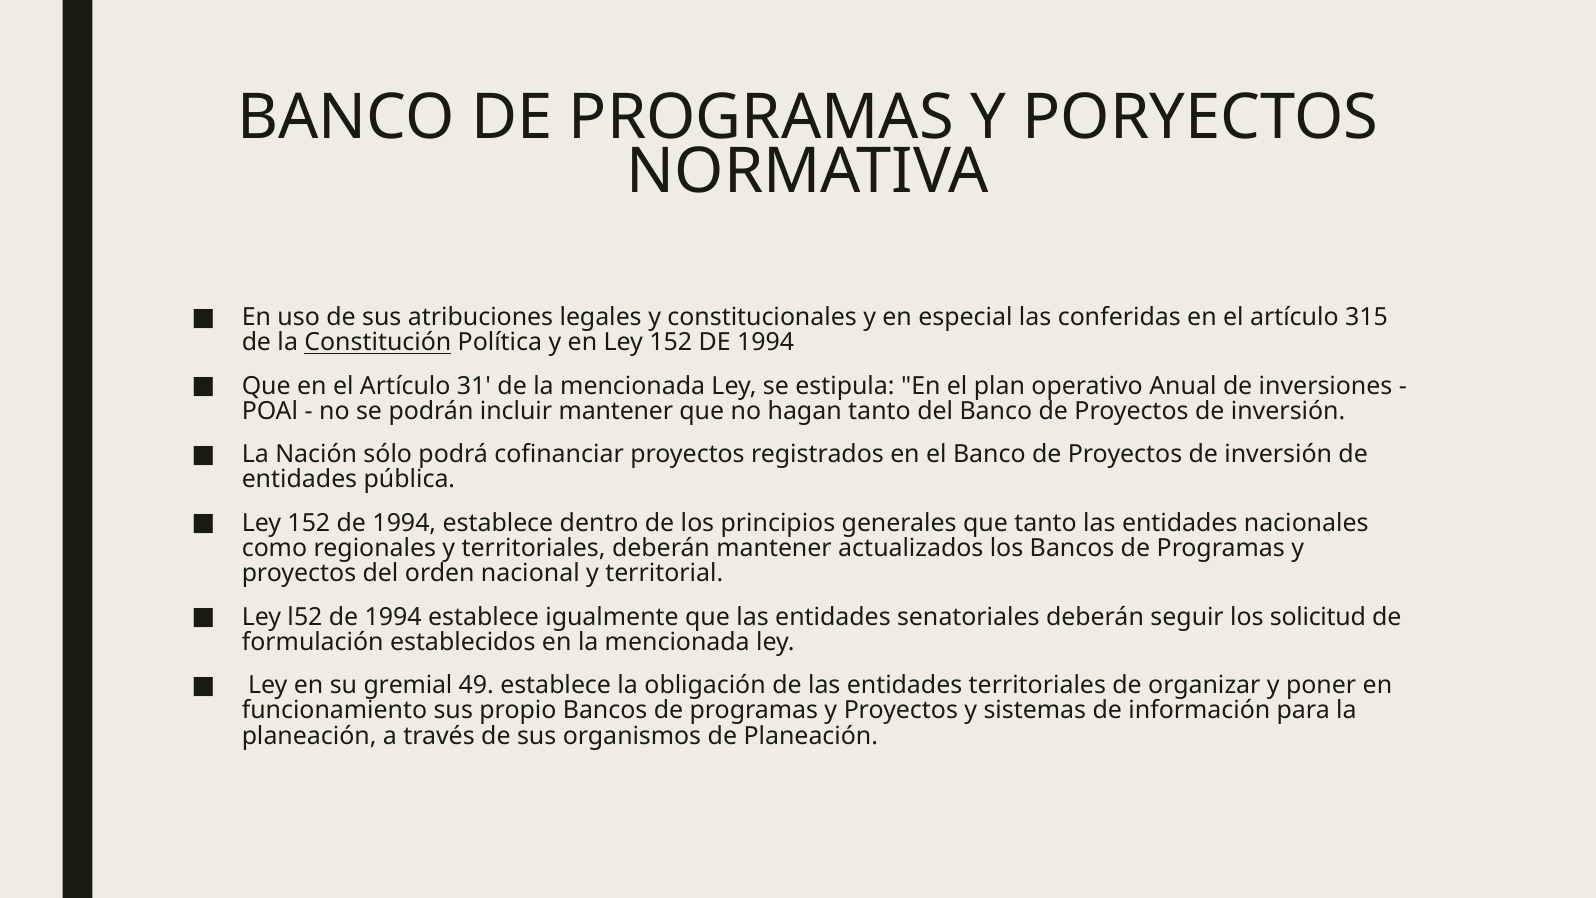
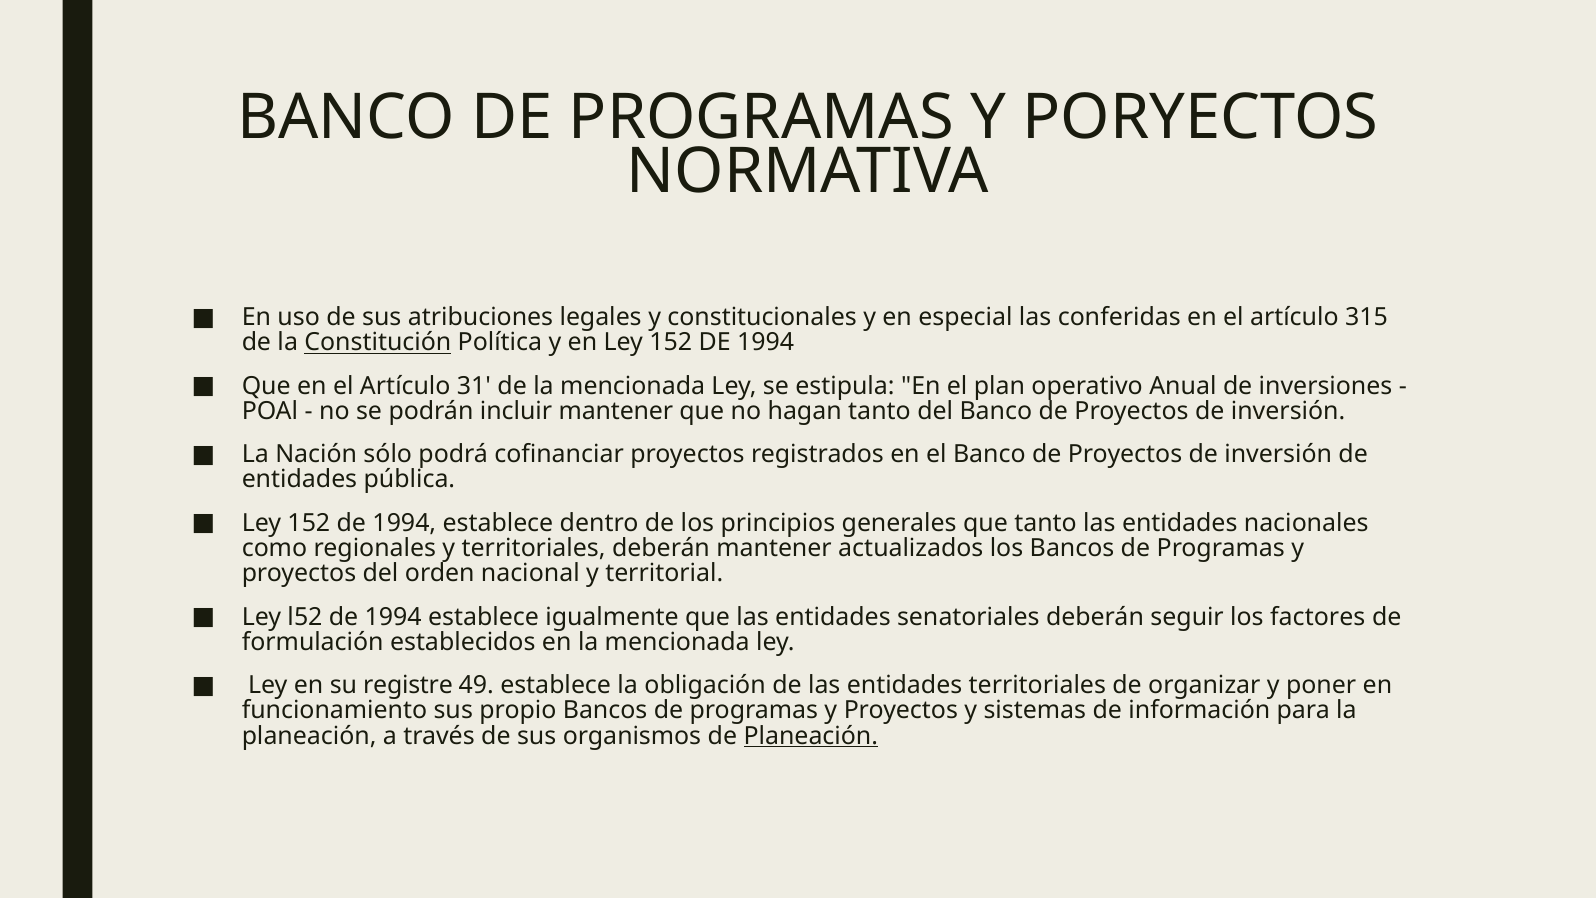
solicitud: solicitud -> factores (1318, 617)
gremial: gremial -> registre (408, 685)
Planeación underline: none -> present (811, 736)
